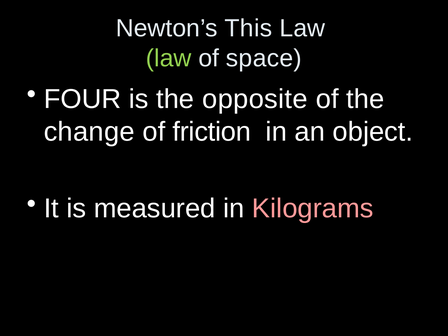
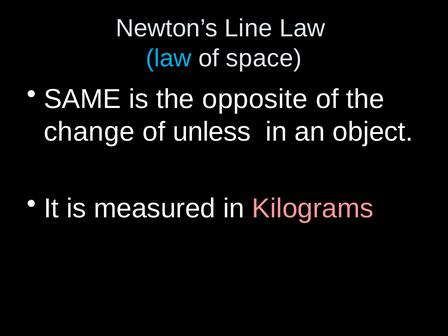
This: This -> Line (248, 28)
law colour: light green -> light blue (169, 58)
FOUR: FOUR -> SAME (82, 99)
friction: friction -> unless (212, 132)
